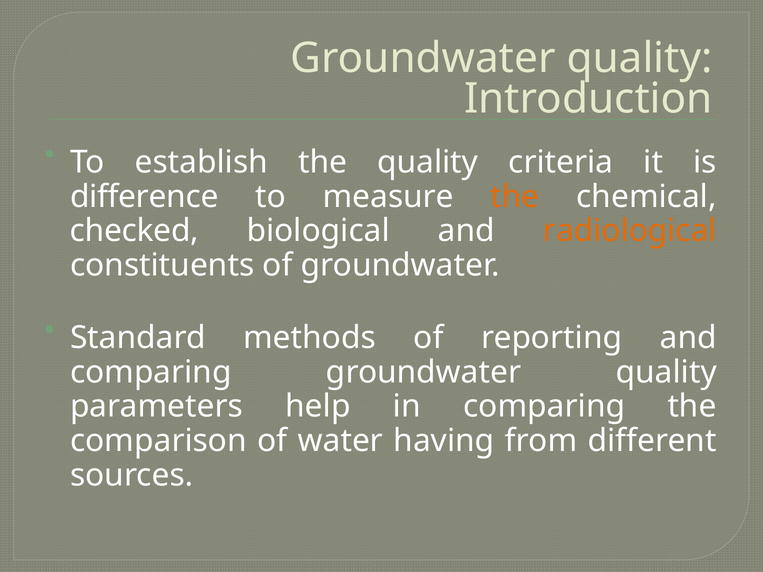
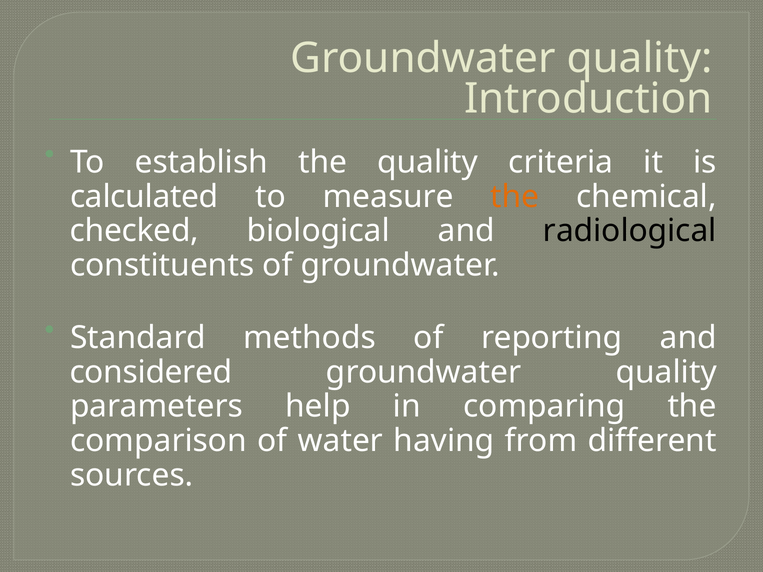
difference: difference -> calculated (144, 197)
radiological colour: orange -> black (630, 231)
comparing: comparing -> considered (151, 372)
